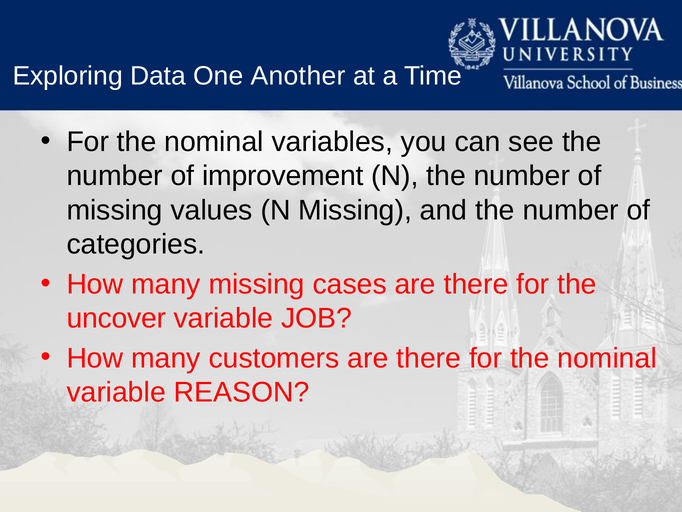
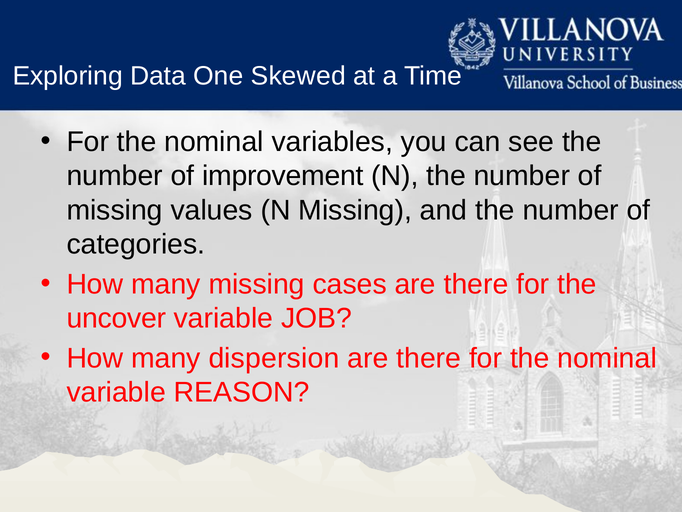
Another: Another -> Skewed (298, 76)
customers: customers -> dispersion (274, 358)
